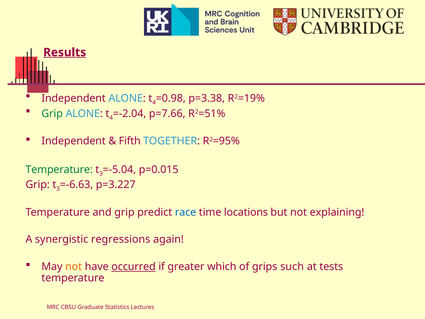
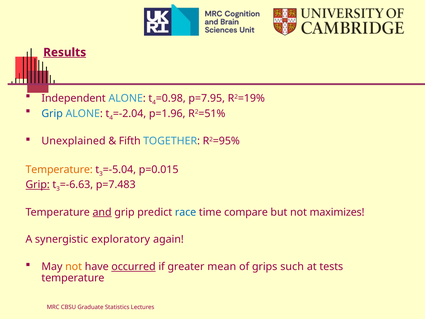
p=3.38: p=3.38 -> p=7.95 (207, 98)
Grip colour: green -> blue (52, 113)
p=7.66: p=7.66 -> p=1.96 (167, 113)
Independent: Independent -> Unexplained (74, 141)
Temperature colour: green -> orange (59, 169)
Grip underline: none -> present (38, 185)
p=3.227: p=3.227 -> p=7.483 (116, 185)
and underline: none -> present (102, 212)
locations: locations -> compare (246, 212)
explaining: explaining -> maximizes (337, 212)
regressions: regressions -> exploratory (121, 239)
which: which -> mean (222, 266)
